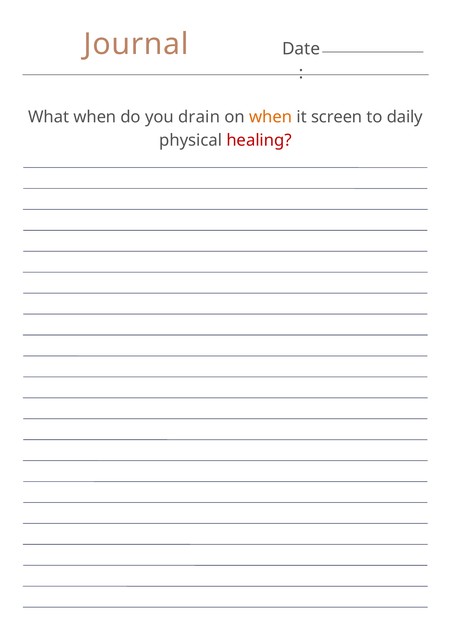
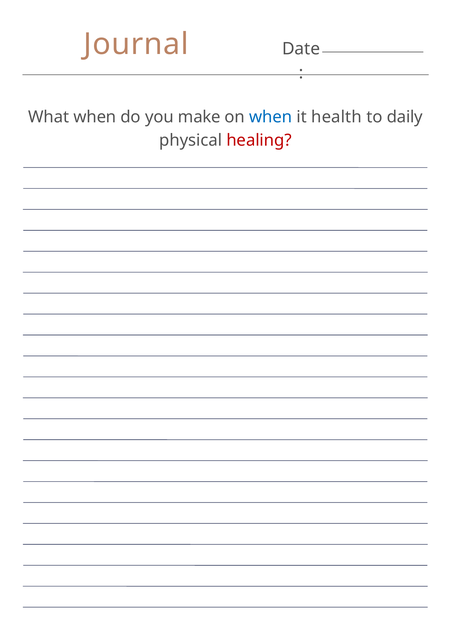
drain: drain -> make (199, 117)
when colour: orange -> blue (271, 117)
screen: screen -> health (337, 117)
